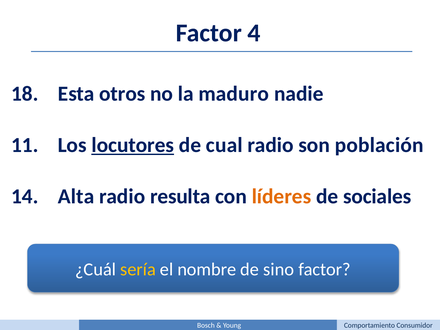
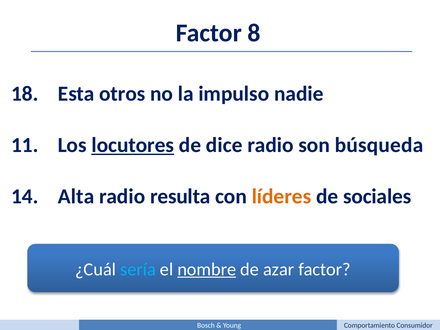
4: 4 -> 8 (254, 33)
maduro: maduro -> impulso (234, 94)
cual: cual -> dice (224, 145)
población: población -> búsqueda (379, 145)
sería colour: yellow -> light blue (138, 269)
nombre underline: none -> present (207, 269)
sino: sino -> azar (279, 269)
